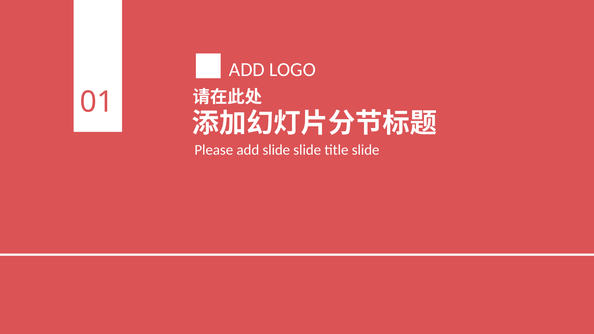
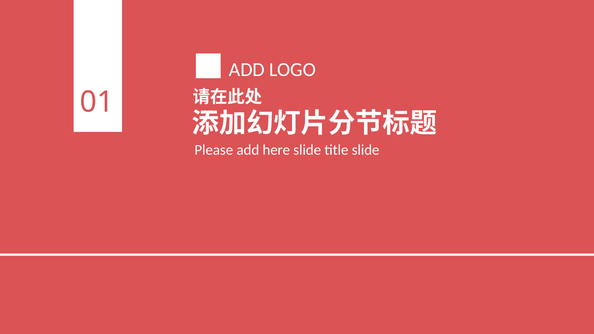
add slide: slide -> here (276, 150)
